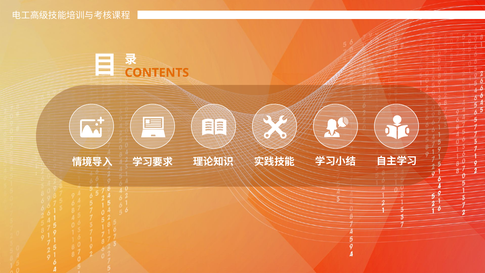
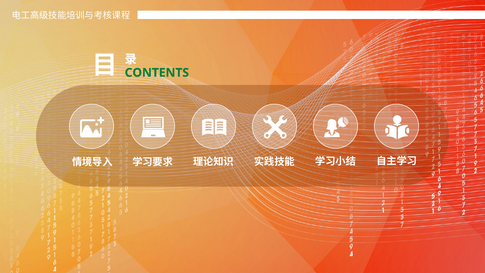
CONTENTS colour: orange -> green (157, 73)
